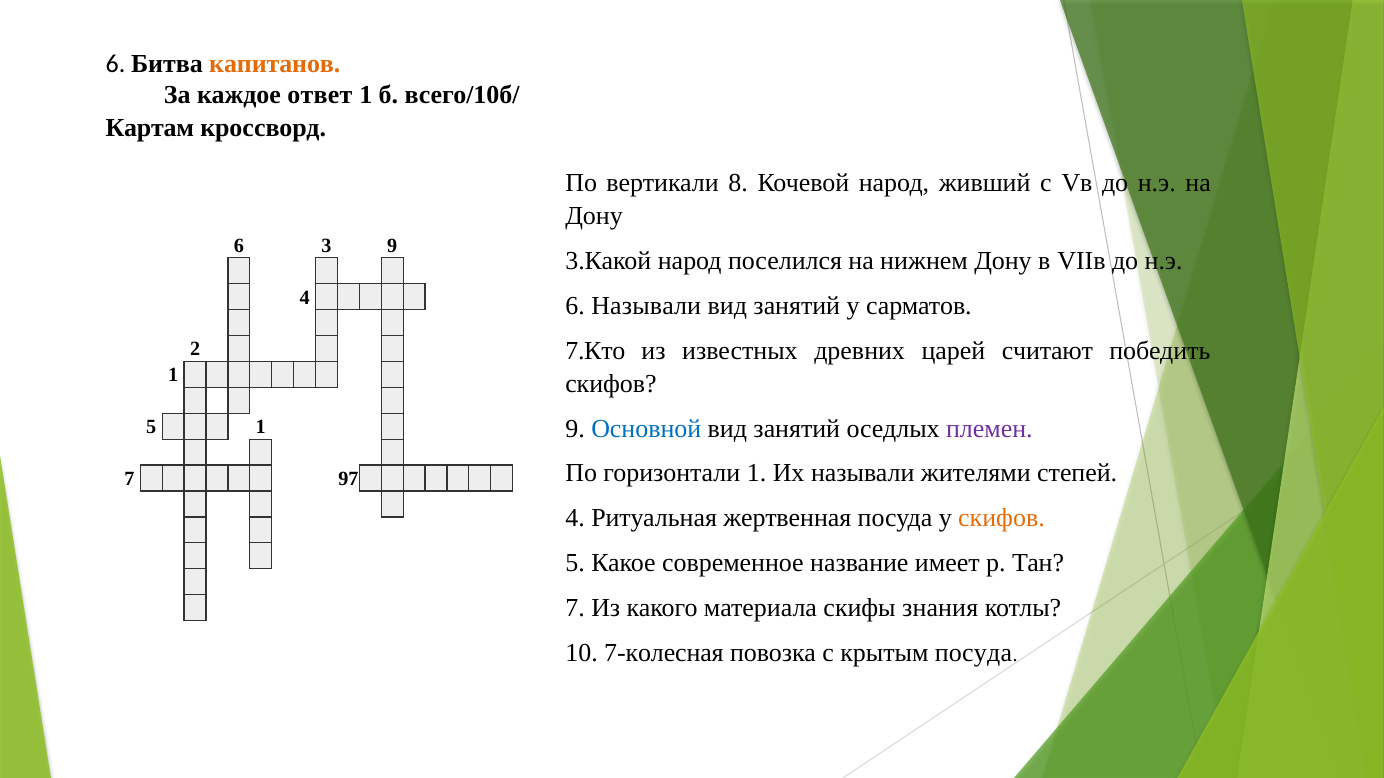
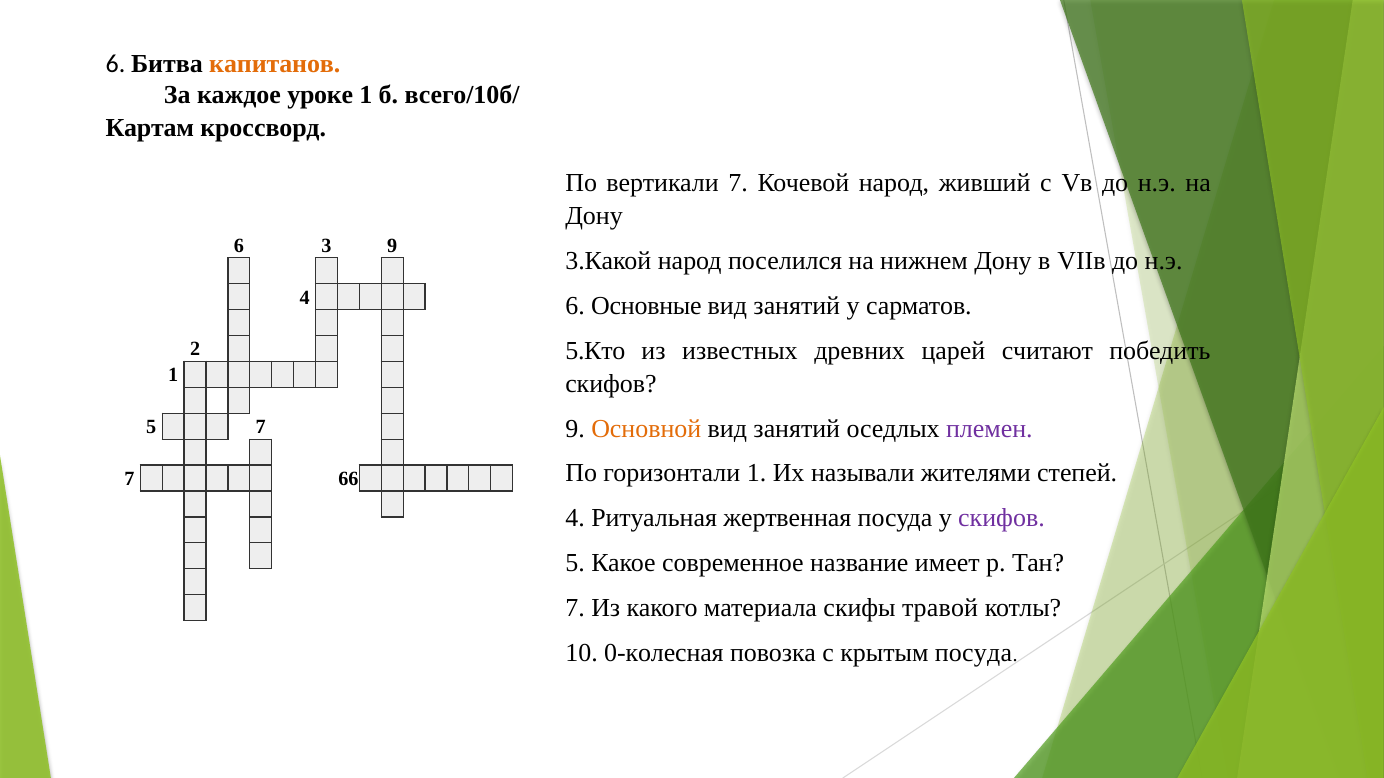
ответ: ответ -> уроке (320, 95)
вертикали 8: 8 -> 7 (738, 183)
6 Называли: Называли -> Основные (646, 306)
7.Кто: 7.Кто -> 5.Кто (595, 351)
Основной colour: blue -> orange (646, 429)
5 1: 1 -> 7 (261, 427)
97: 97 -> 66 (348, 479)
скифов colour: orange -> purple (1001, 518)
знания: знания -> травой (940, 608)
7-колесная: 7-колесная -> 0-колесная (664, 653)
